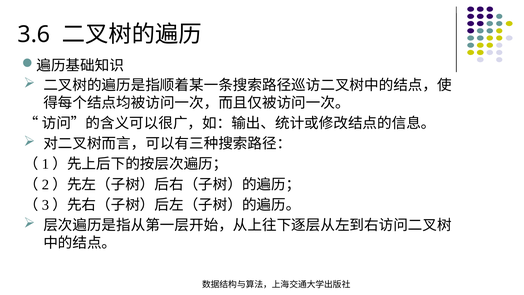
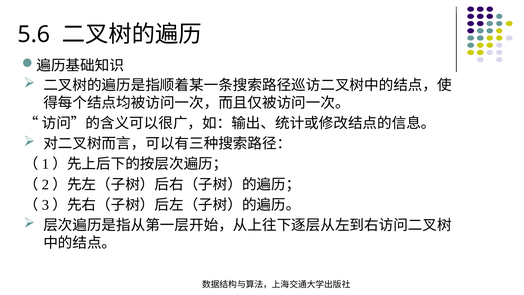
3.6: 3.6 -> 5.6 (34, 35)
